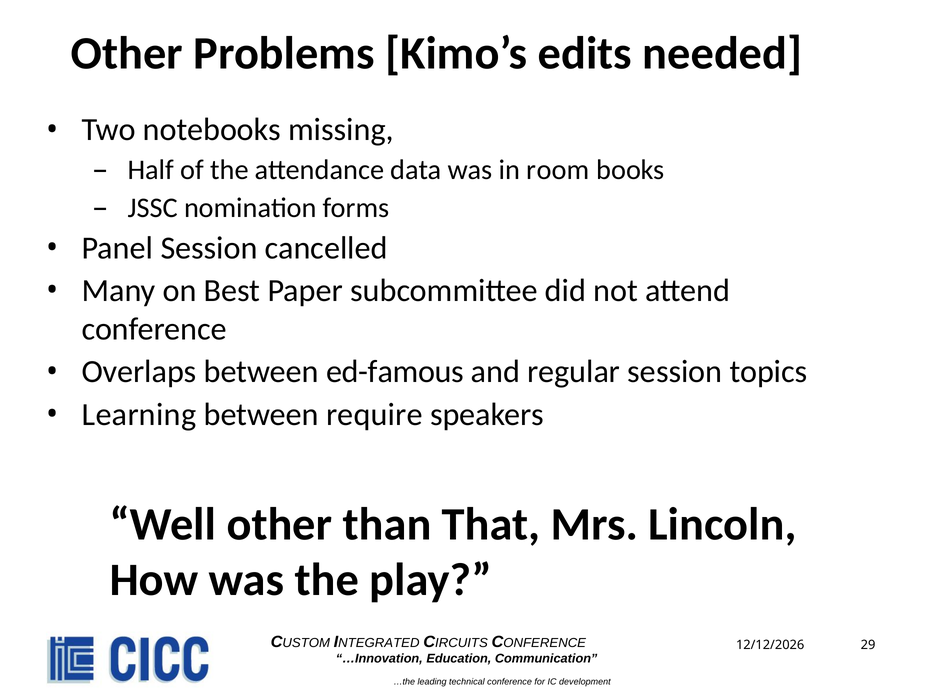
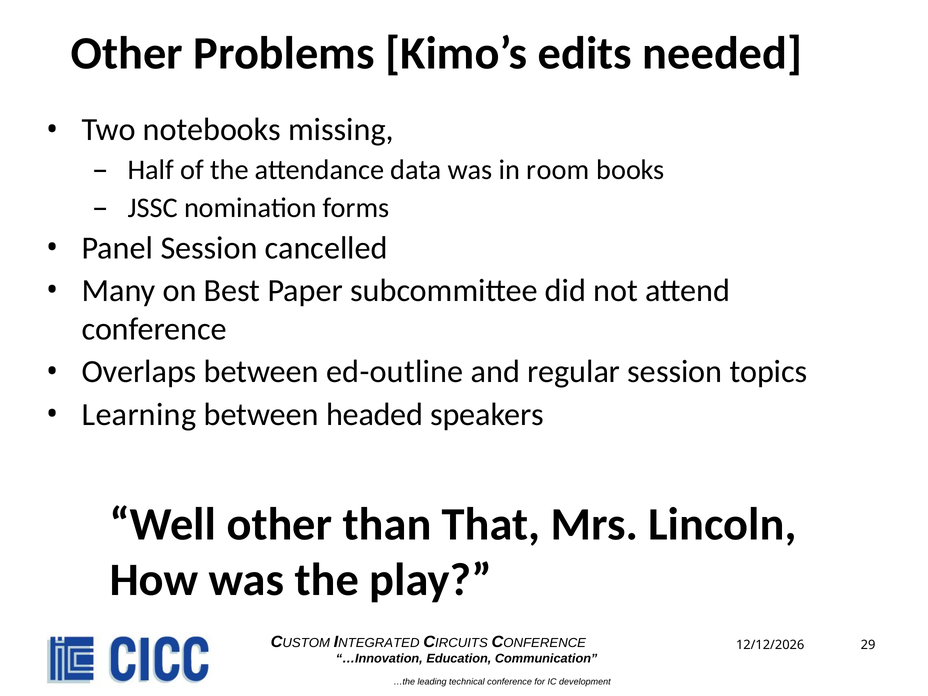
ed-famous: ed-famous -> ed-outline (395, 372)
require: require -> headed (375, 414)
